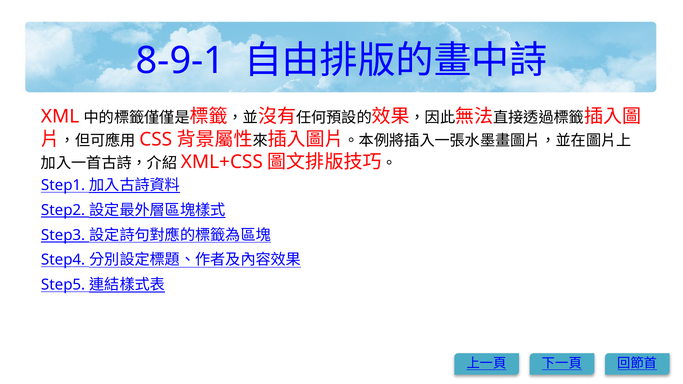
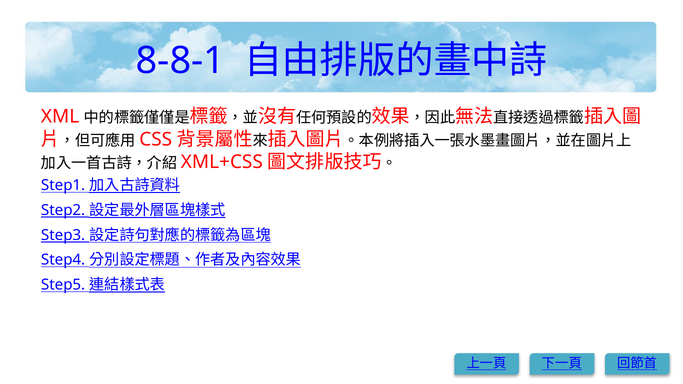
8-9-1: 8-9-1 -> 8-8-1 (180, 61)
